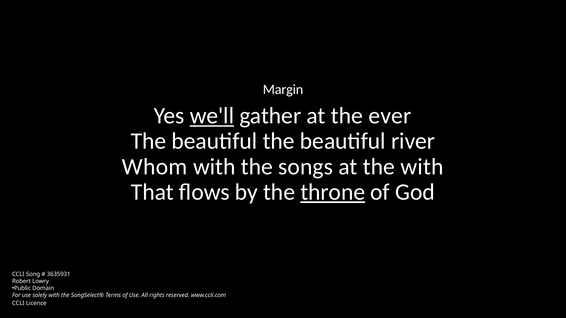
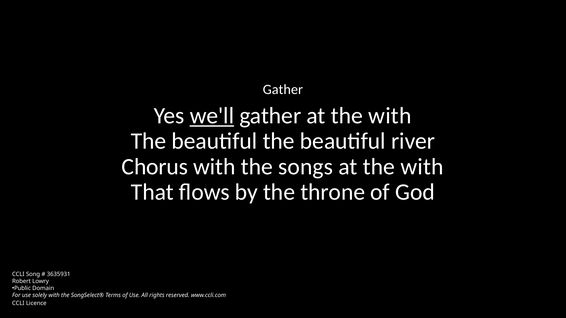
Margin: Margin -> Gather (283, 90)
gather at the ever: ever -> with (390, 116)
Whom: Whom -> Chorus (155, 167)
throne underline: present -> none (333, 192)
